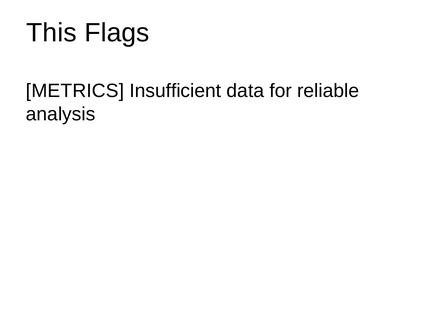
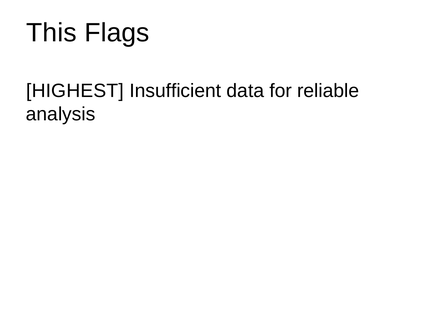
METRICS: METRICS -> HIGHEST (75, 91)
